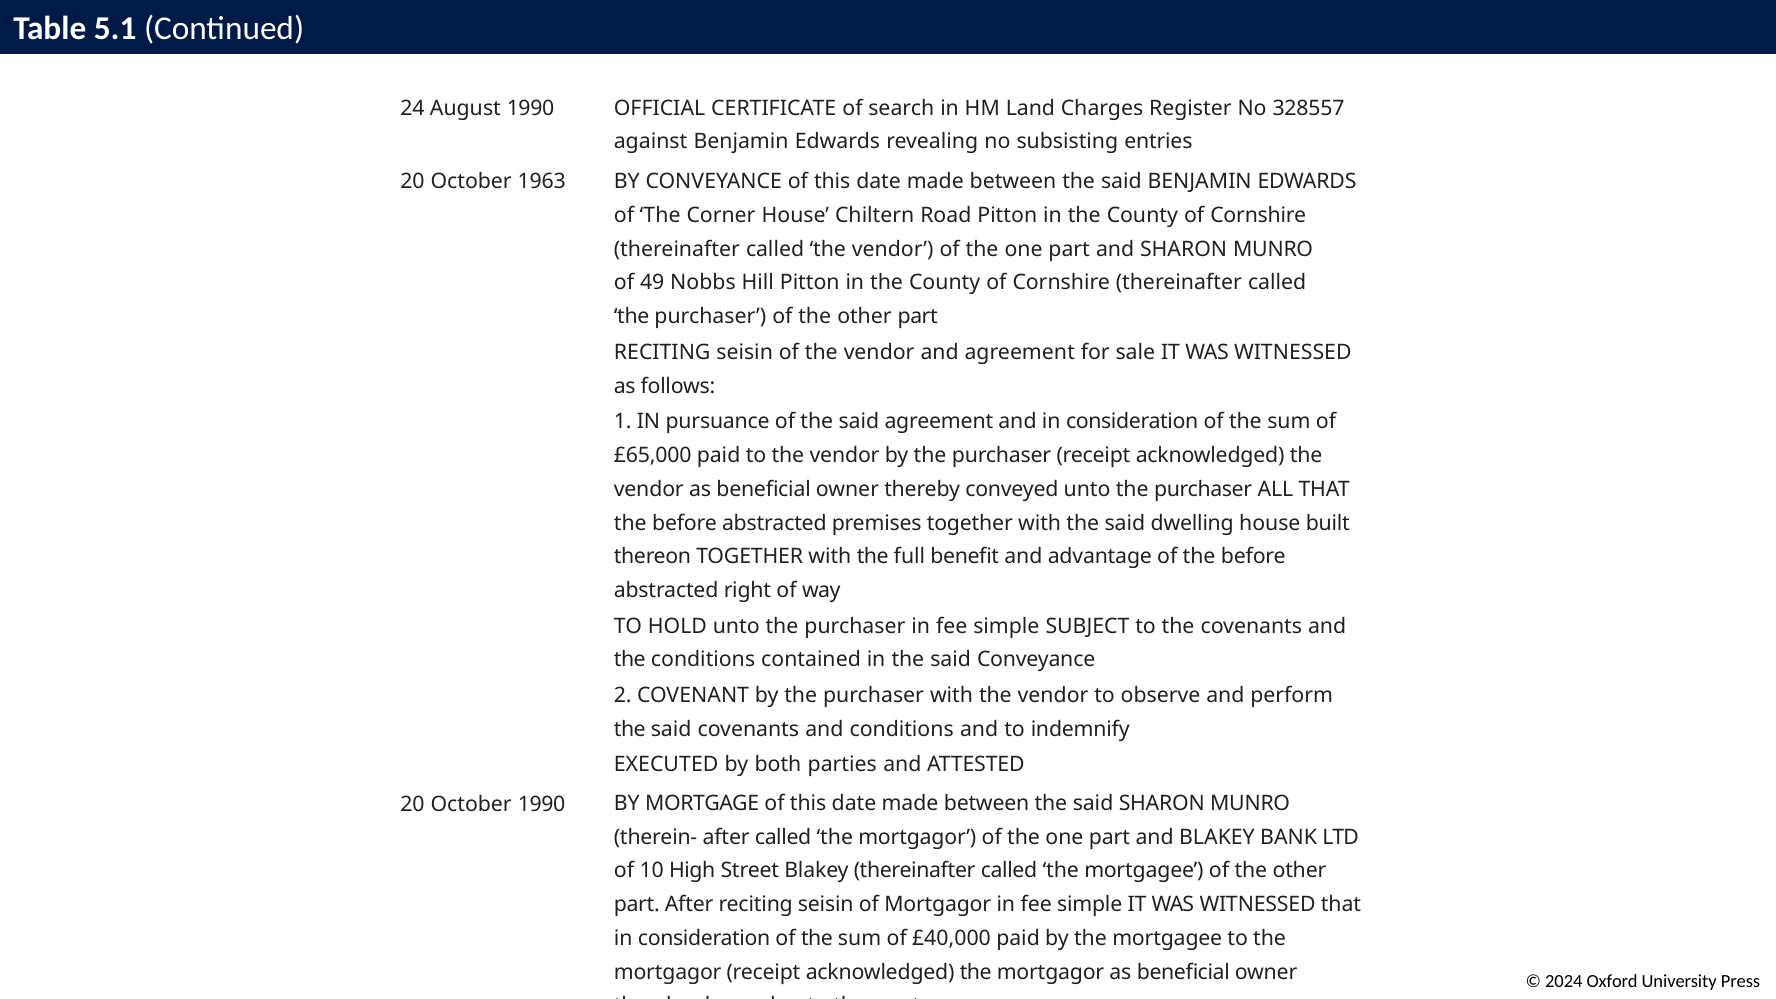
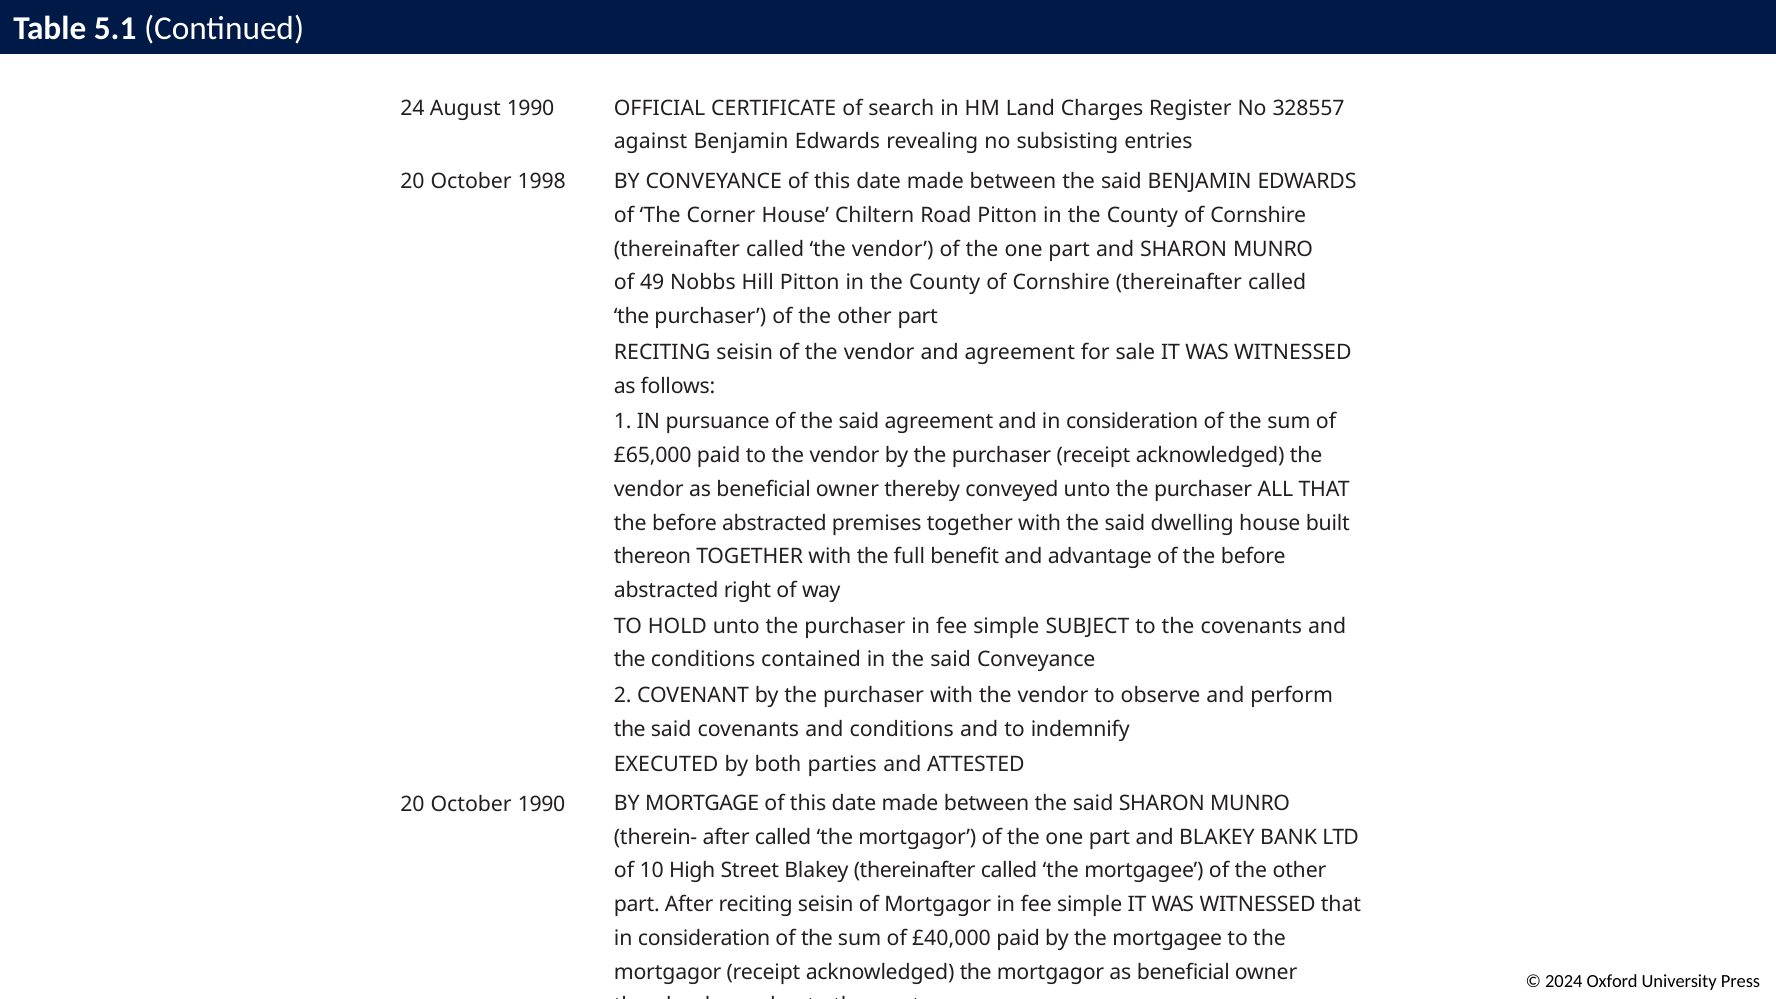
1963: 1963 -> 1998 (542, 181)
